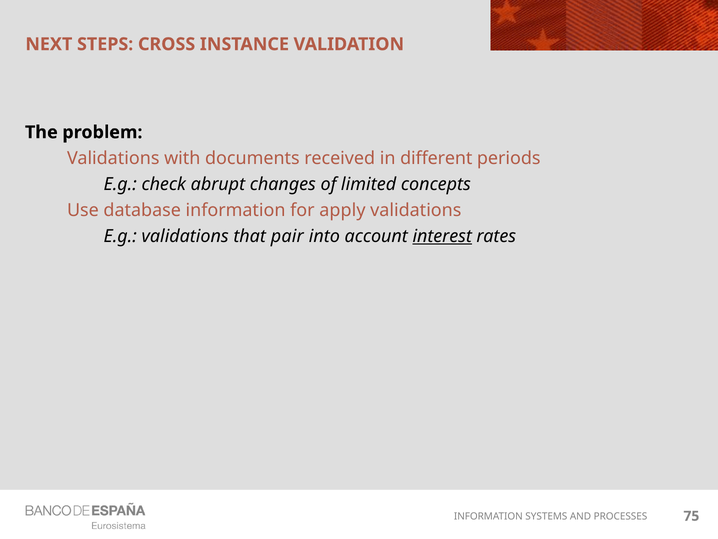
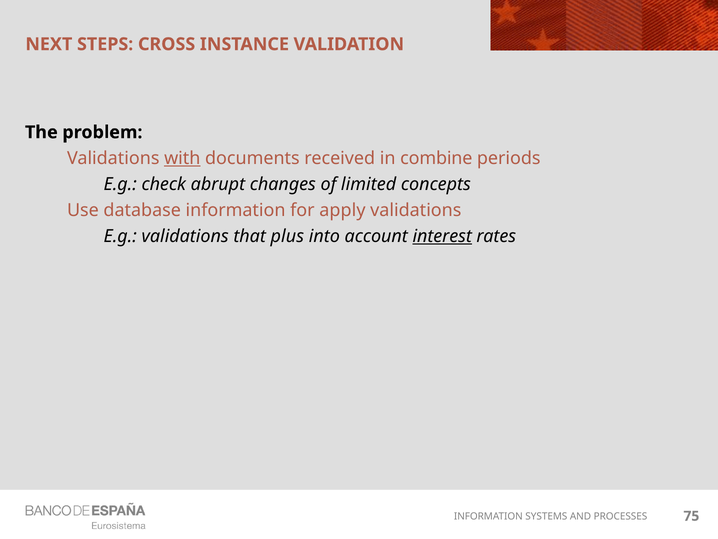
with underline: none -> present (182, 158)
different: different -> combine (436, 158)
pair: pair -> plus (287, 236)
